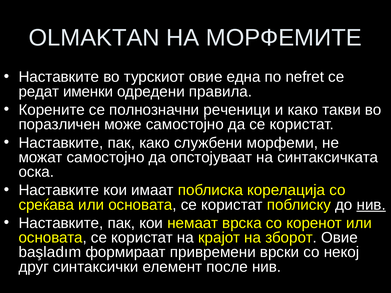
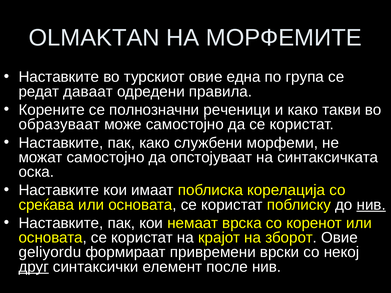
nefret: nefret -> група (305, 77)
именки: именки -> даваат (88, 92)
поразличен: поразличен -> образуваат (59, 125)
başladım: başladım -> geliyordu (50, 252)
друг underline: none -> present (34, 267)
